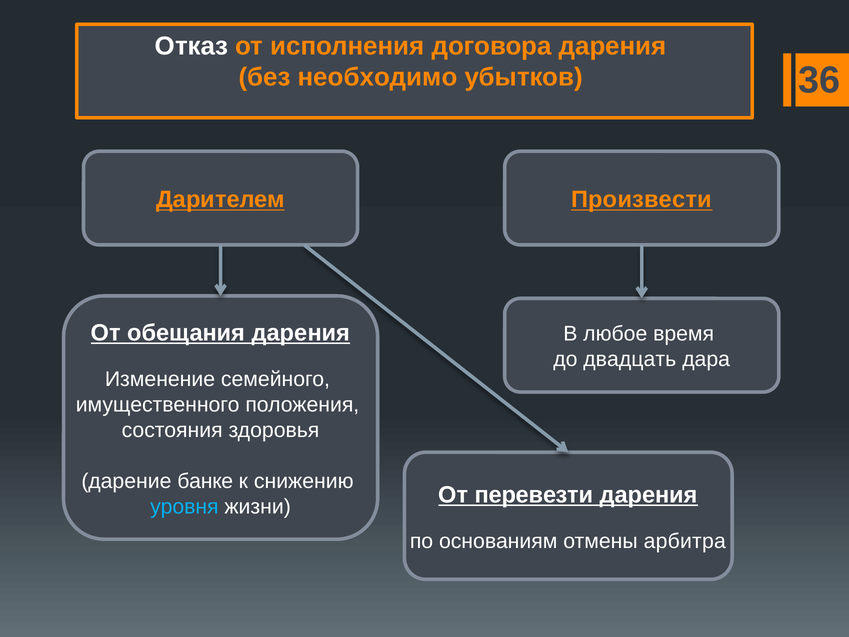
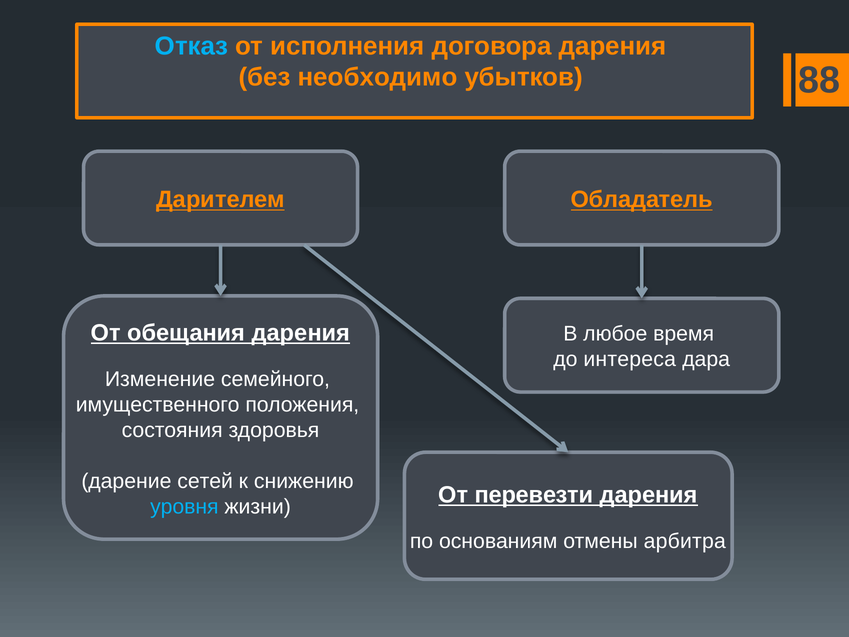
Отказ colour: white -> light blue (191, 46)
36: 36 -> 88 (819, 80)
Произвести: Произвести -> Обладатель (642, 200)
двадцать: двадцать -> интереса (630, 359)
банке: банке -> сетей (205, 481)
